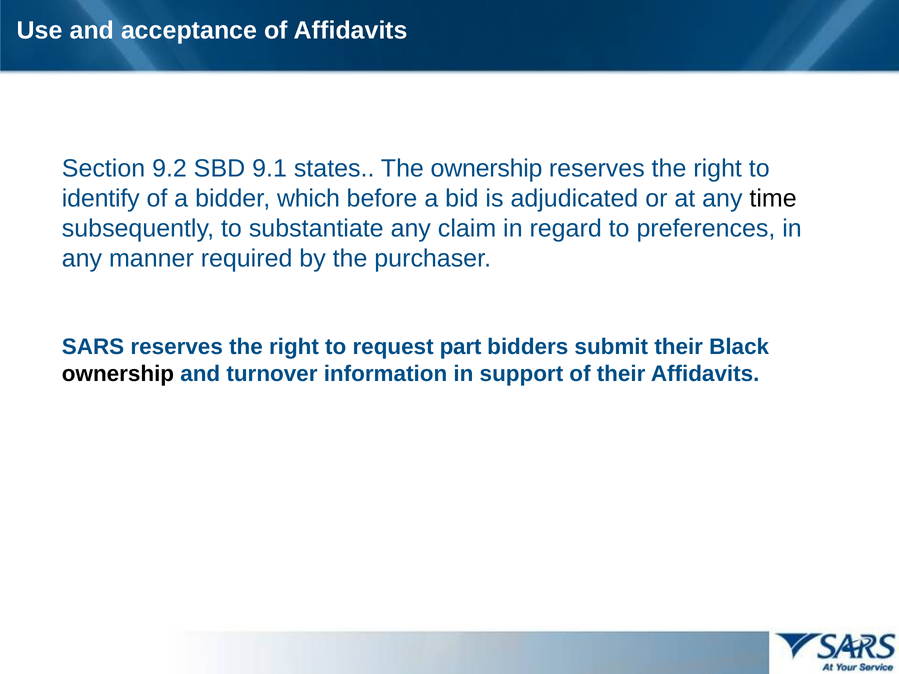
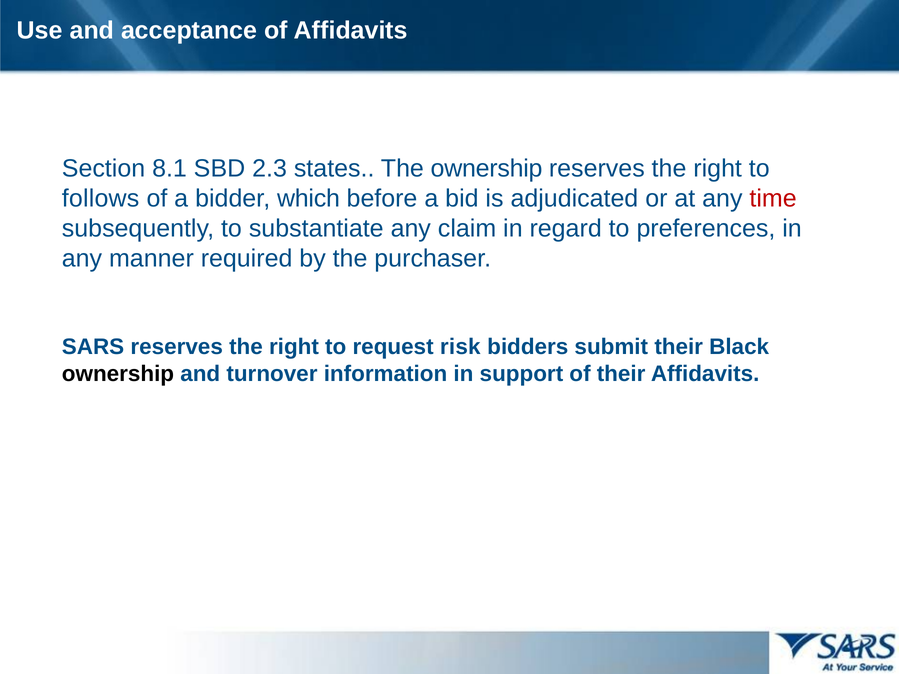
9.2: 9.2 -> 8.1 (169, 169)
9.1: 9.1 -> 2.3 (270, 169)
identify: identify -> follows (101, 199)
time colour: black -> red (773, 199)
part: part -> risk (460, 347)
